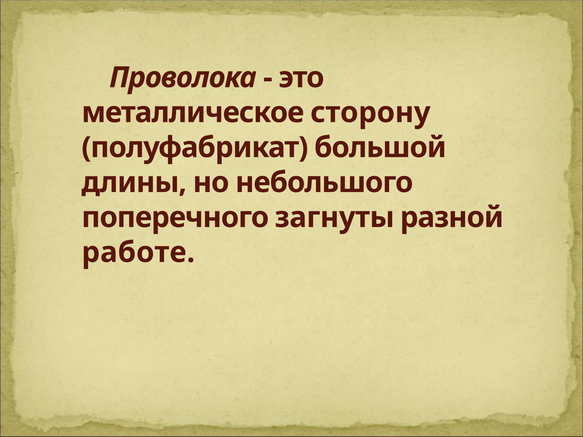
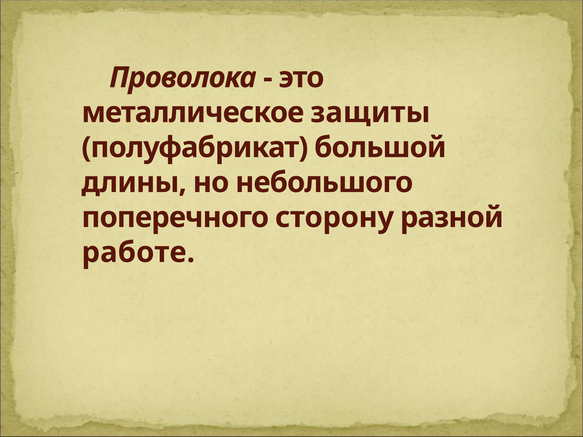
сторону: сторону -> защиты (370, 113)
загнуты: загнуты -> сторону (335, 218)
